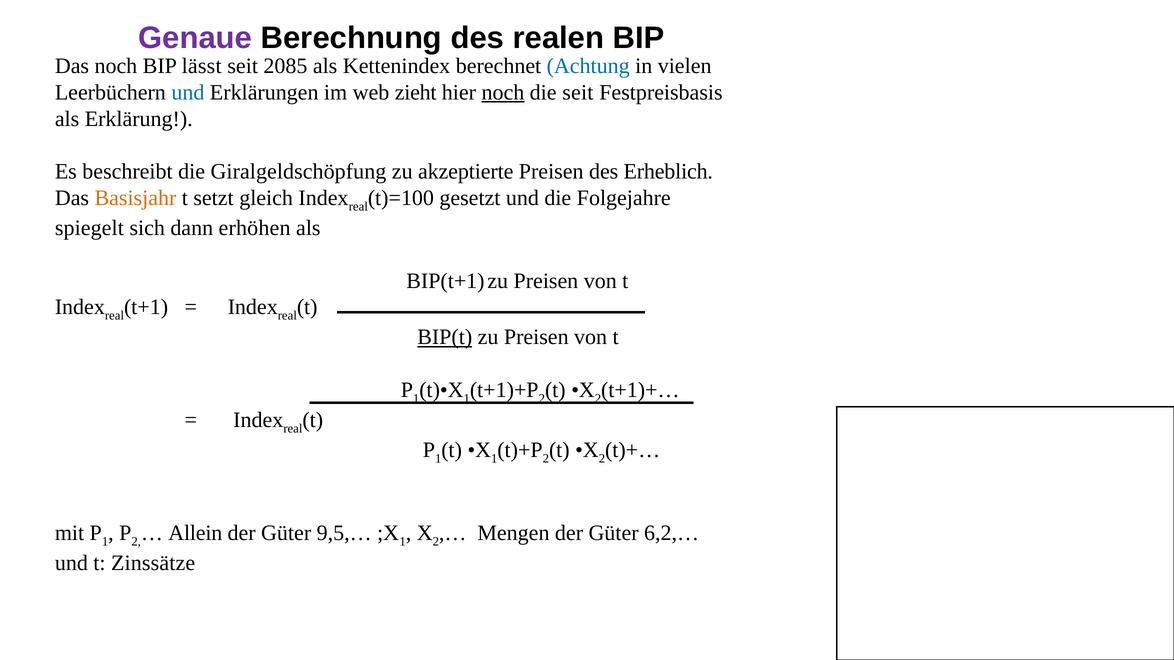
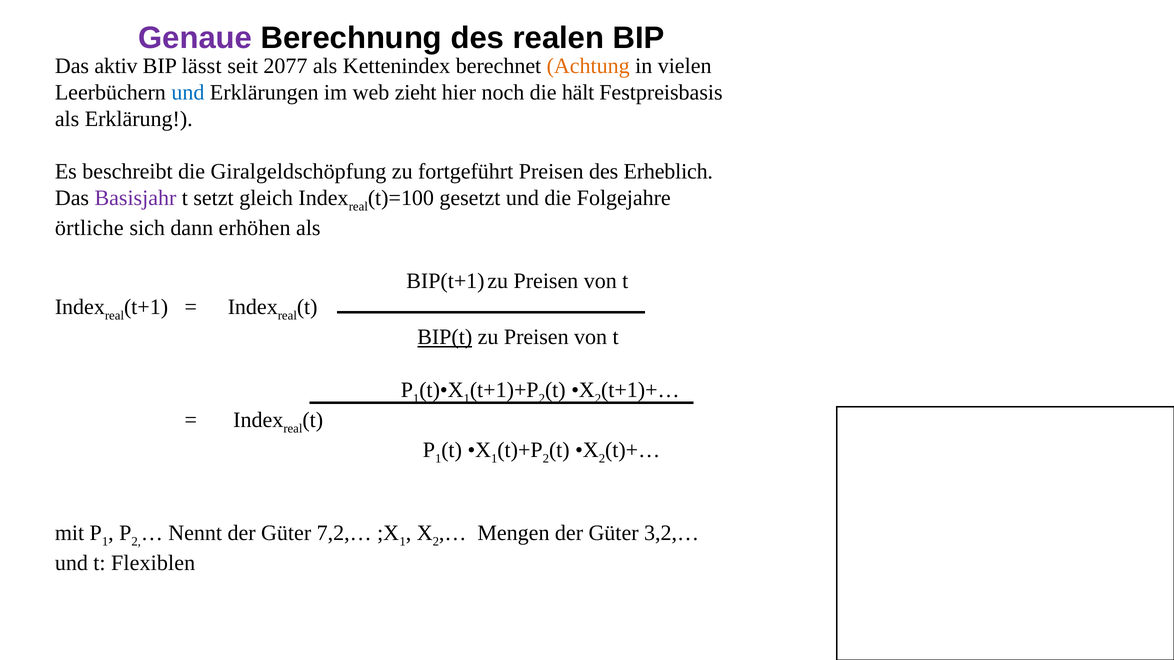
Das noch: noch -> aktiv (116, 66)
2085: 2085 -> 2077 (285, 66)
Achtung colour: blue -> orange (588, 66)
noch underline: present -> none (503, 92)
die seit: seit -> hält (578, 92)
akzeptierte: akzeptierte -> fortgeführt (466, 172)
Basisjahr colour: orange -> purple (135, 198)
spiegelt: spiegelt -> örtliche (89, 228)
Allein: Allein -> Nennt (195, 533)
9,5,…: 9,5,… -> 7,2,… (344, 533)
6,2,…: 6,2,… -> 3,2,… (672, 533)
Zinssätze: Zinssätze -> Flexiblen (153, 563)
